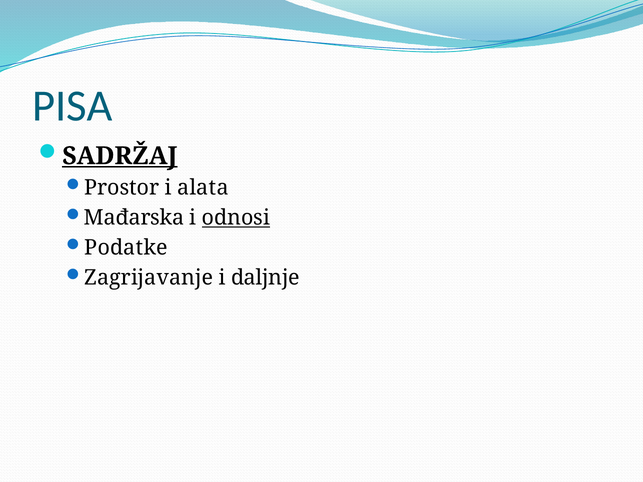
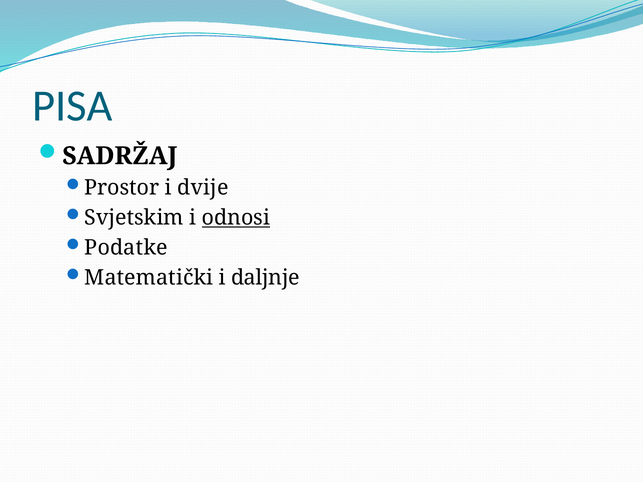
SADRŽAJ underline: present -> none (120, 156)
alata: alata -> dvije (203, 188)
Mađarska: Mađarska -> Svjetskim (134, 218)
Zagrijavanje: Zagrijavanje -> Matematički (149, 278)
